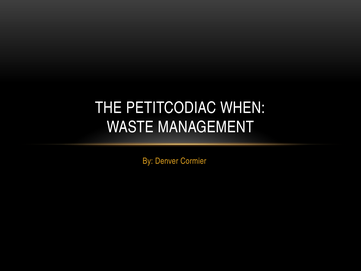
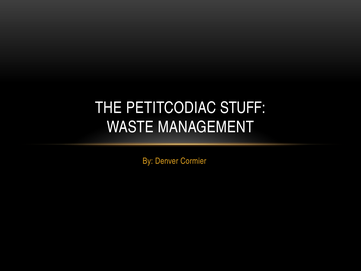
WHEN: WHEN -> STUFF (243, 108)
